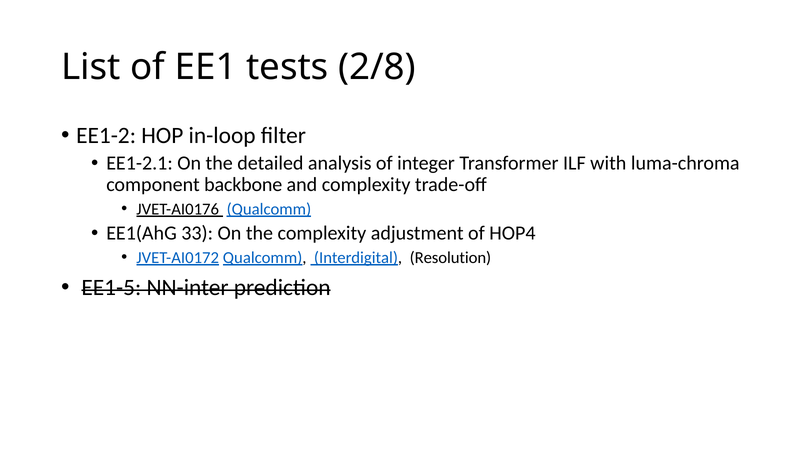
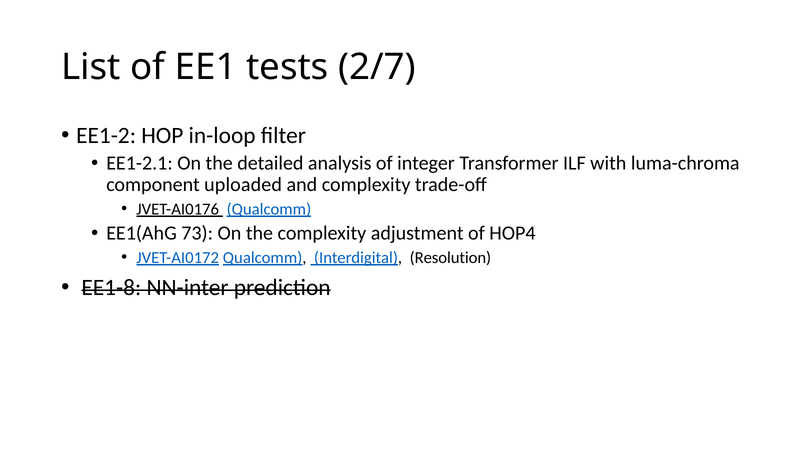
2/8: 2/8 -> 2/7 (377, 67)
backbone: backbone -> uploaded (243, 185)
33: 33 -> 73 (197, 233)
EE1-5: EE1-5 -> EE1-8 (111, 288)
